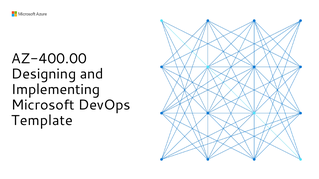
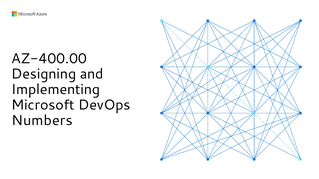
Template: Template -> Numbers (42, 121)
